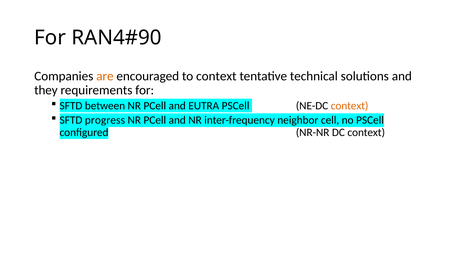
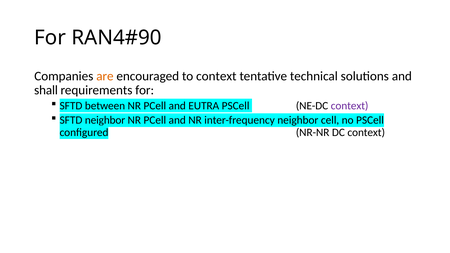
they: they -> shall (46, 90)
context colour: orange -> purple (350, 106)
progress: progress -> neighbor (105, 120)
